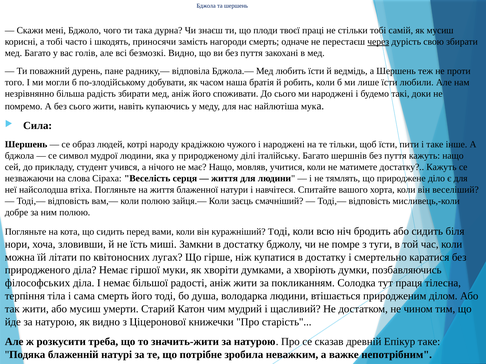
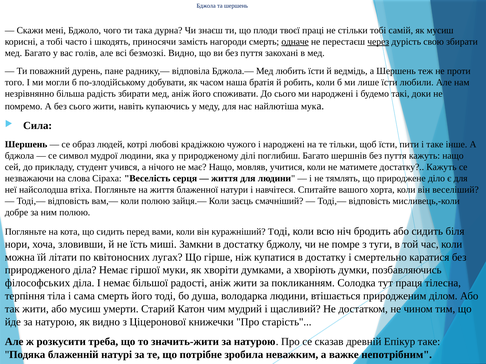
одначе underline: none -> present (295, 42)
народу: народу -> любові (164, 145)
італійську: італійську -> поглибиш (279, 156)
